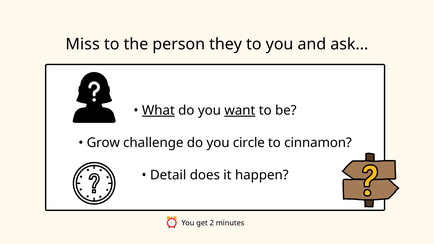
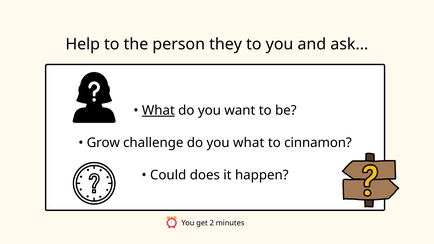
Miss: Miss -> Help (83, 44)
want underline: present -> none (240, 111)
you circle: circle -> what (249, 143)
Detail: Detail -> Could (168, 175)
